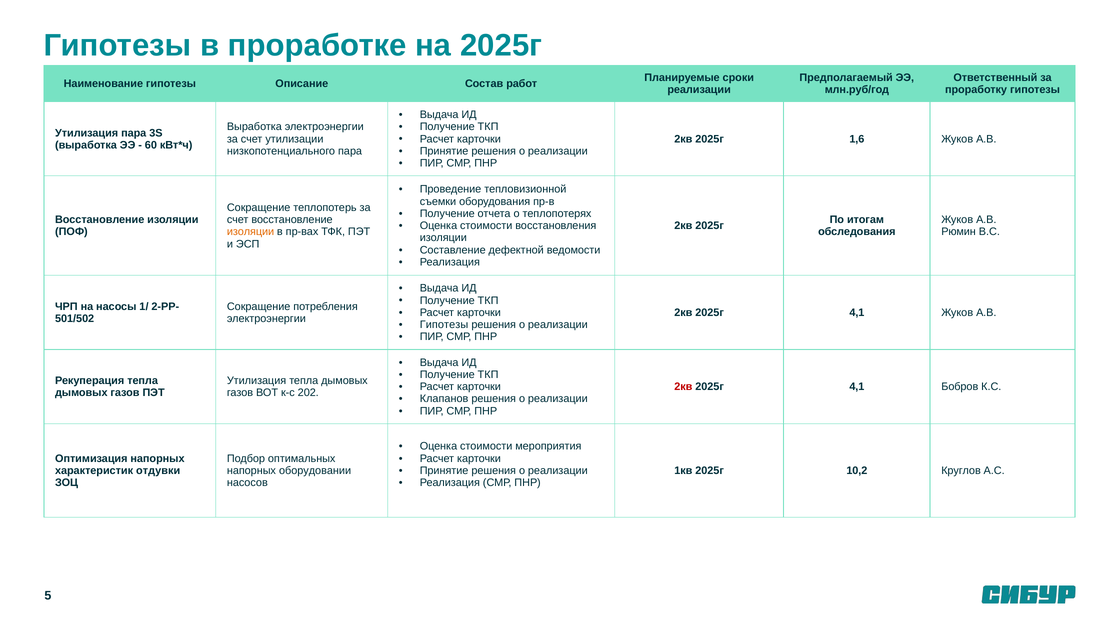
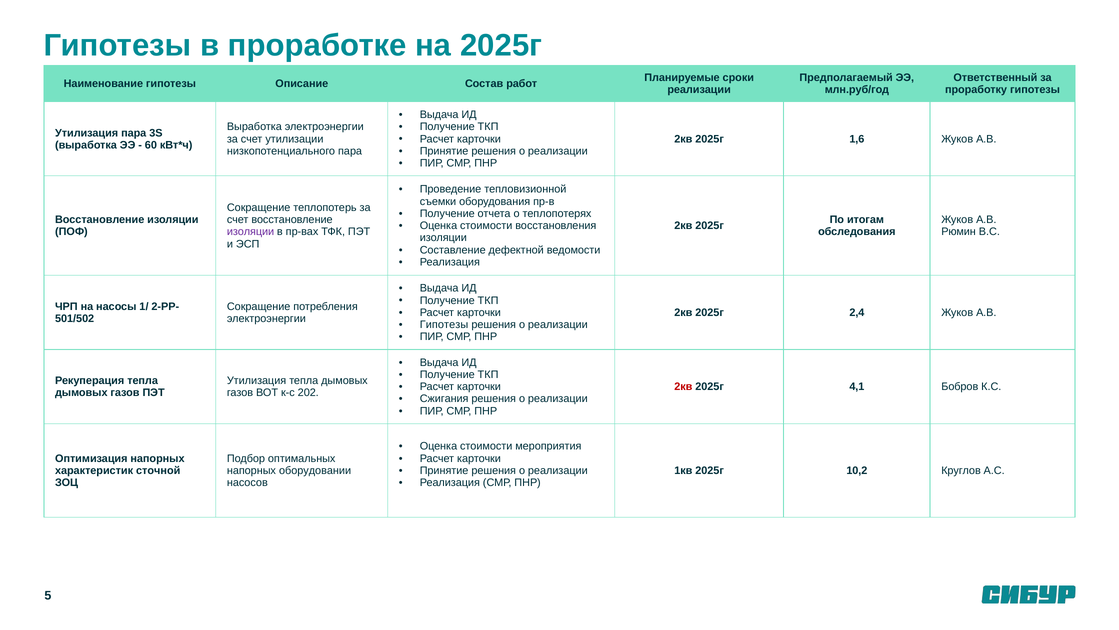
изоляции colour: orange -> purple (251, 232)
4,1: 4,1 -> 2,4 (857, 312)
Клапанов: Клапанов -> Сжигания (444, 399)
отдувки: отдувки -> сточной (158, 470)
